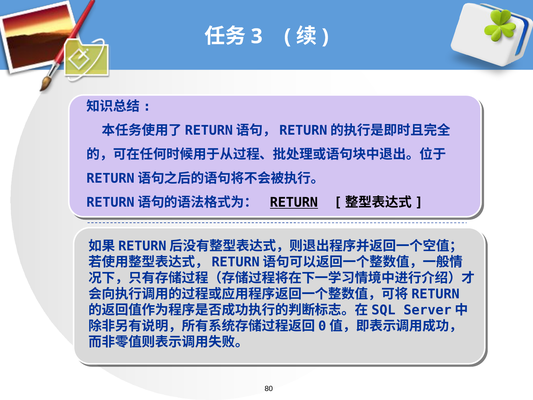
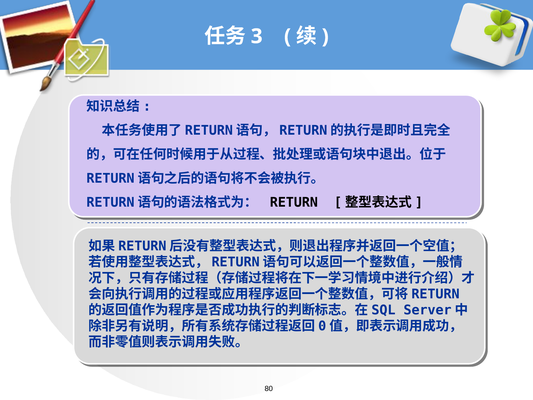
RETURN underline: present -> none (294, 202)
